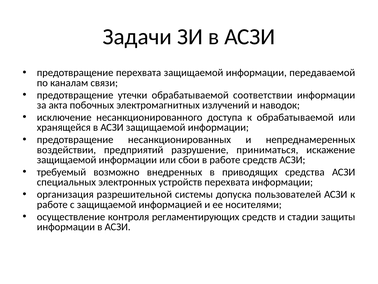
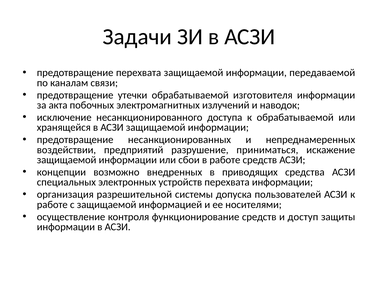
соответствии: соответствии -> изготовителя (263, 95)
требуемый: требуемый -> концепции (61, 172)
регламентирующих: регламентирующих -> функционирование (196, 216)
стадии: стадии -> доступ (303, 216)
